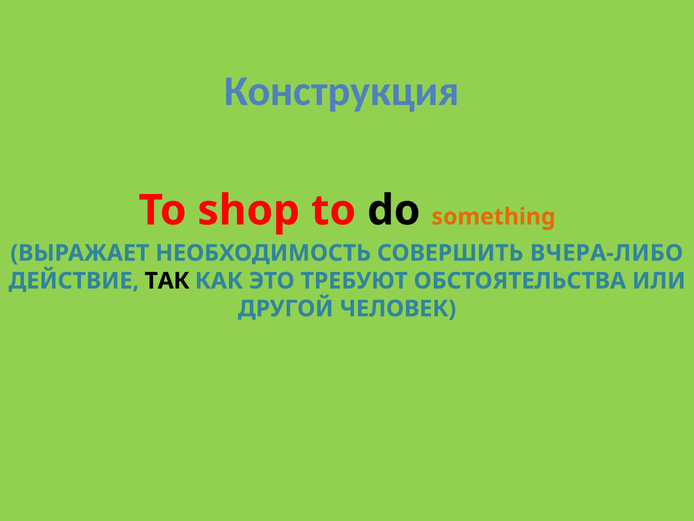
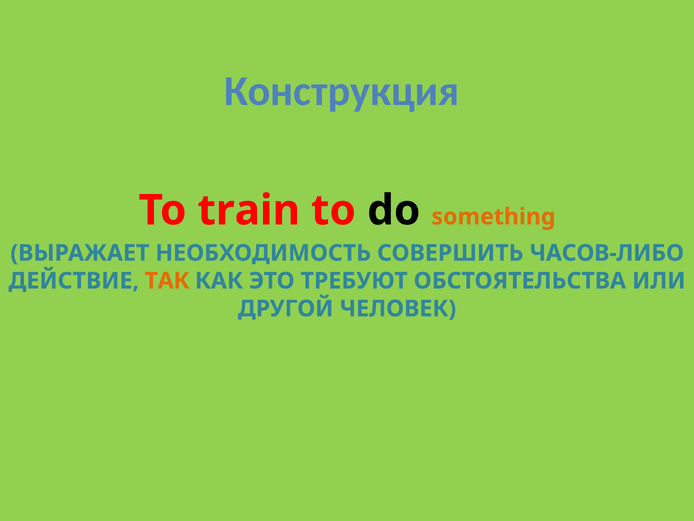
shop: shop -> train (249, 210)
ВЧЕРА-ЛИБО: ВЧЕРА-ЛИБО -> ЧАСОВ-ЛИБО (607, 253)
ТАК colour: black -> orange (167, 281)
